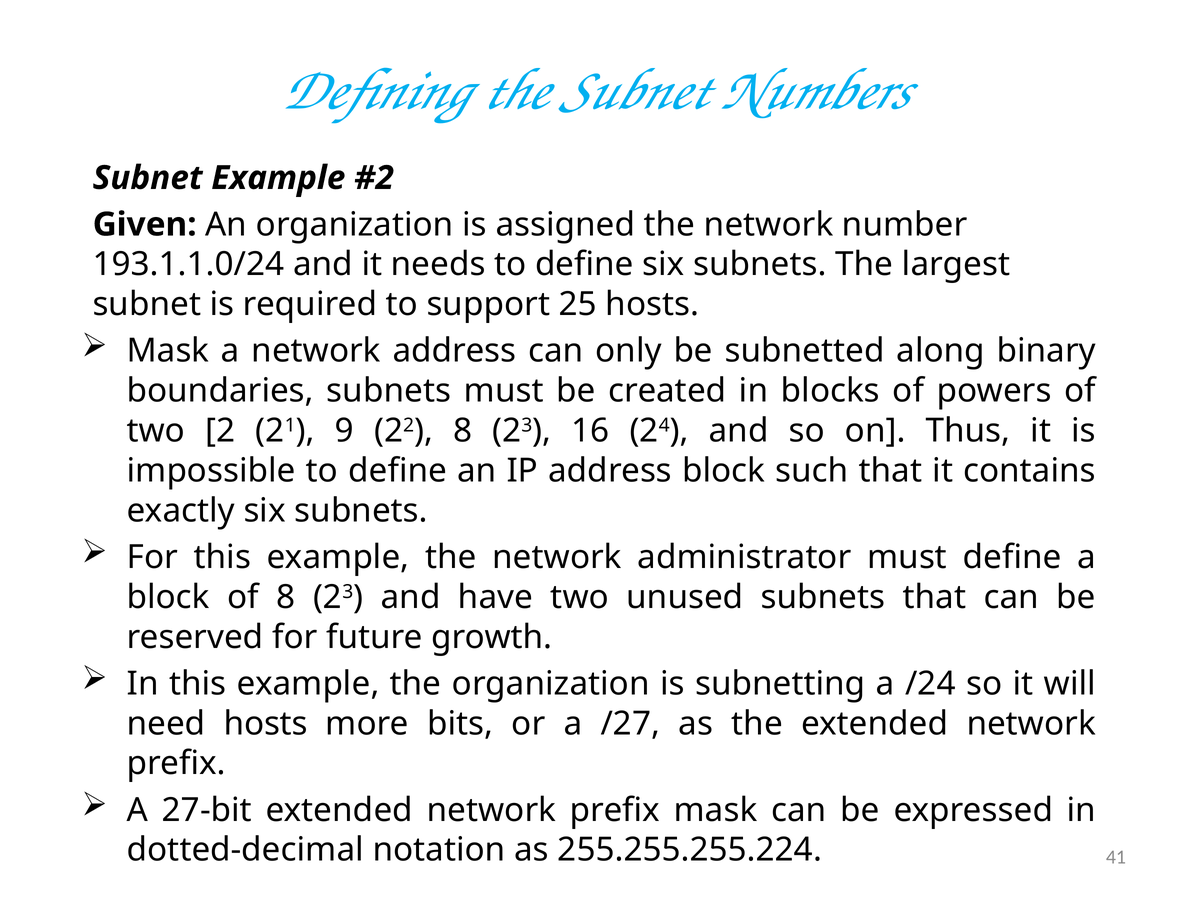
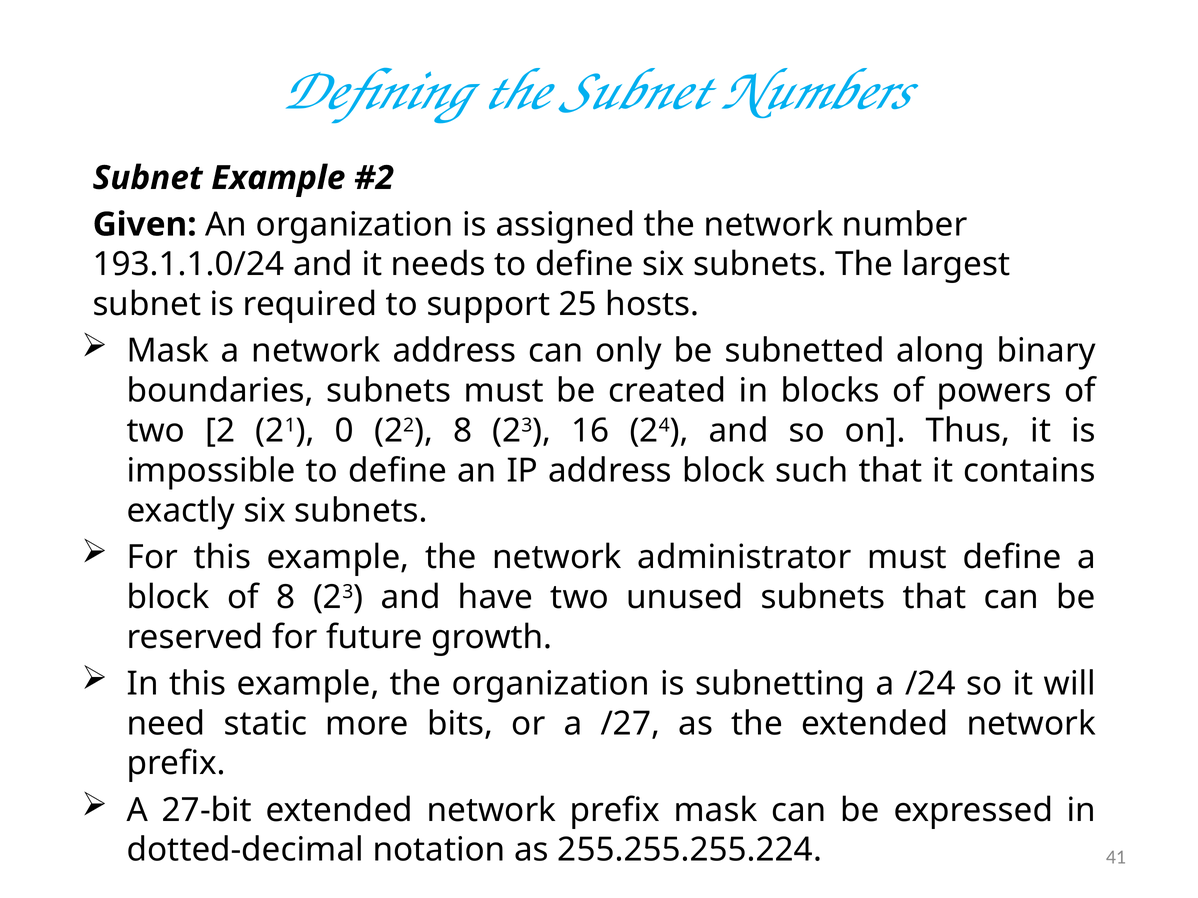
9: 9 -> 0 (344, 431)
need hosts: hosts -> static (265, 724)
